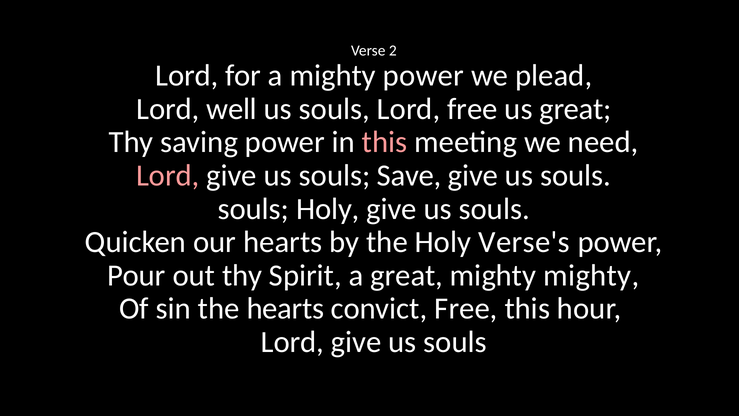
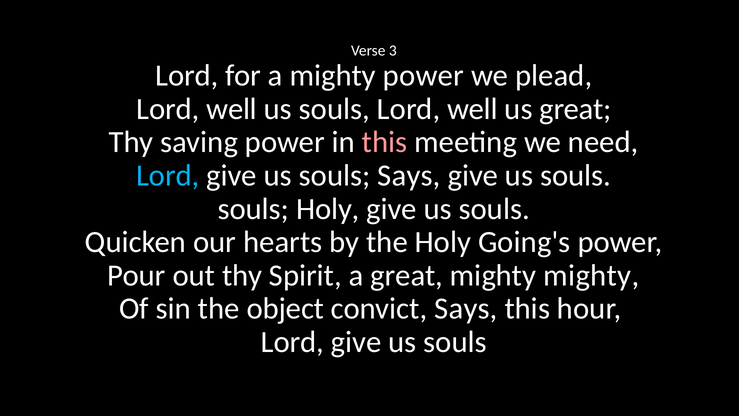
2: 2 -> 3 (393, 51)
souls Lord free: free -> well (472, 109)
Lord colour: pink -> light blue (168, 175)
souls Save: Save -> Says (409, 175)
Verse's: Verse's -> Going's (524, 242)
the hearts: hearts -> object (285, 308)
convict Free: Free -> Says (466, 308)
